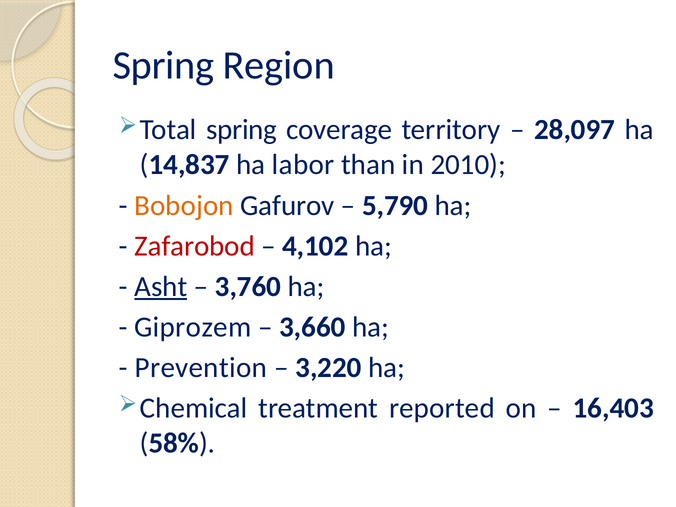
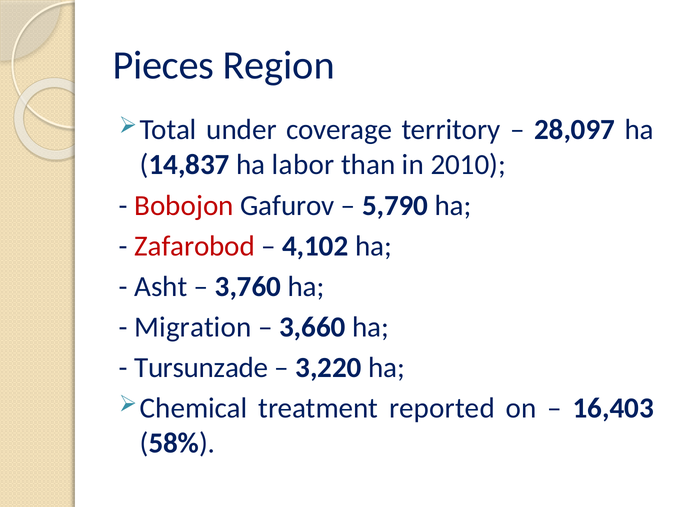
Spring: Spring -> Pieces (163, 65)
spring: spring -> under (241, 130)
Bobojon colour: orange -> red (184, 205)
Asht underline: present -> none (161, 287)
Giprozem: Giprozem -> Migration (193, 327)
Prevention: Prevention -> Tursunzade (201, 368)
